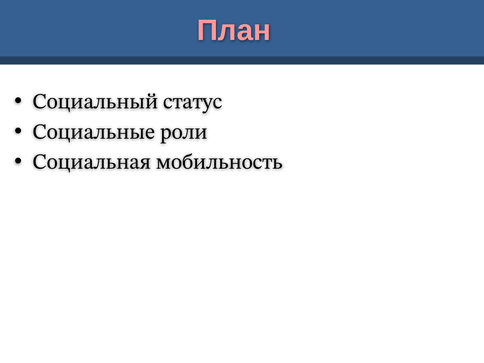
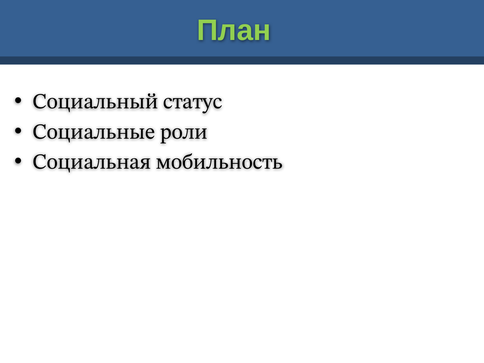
План colour: pink -> light green (234, 30)
